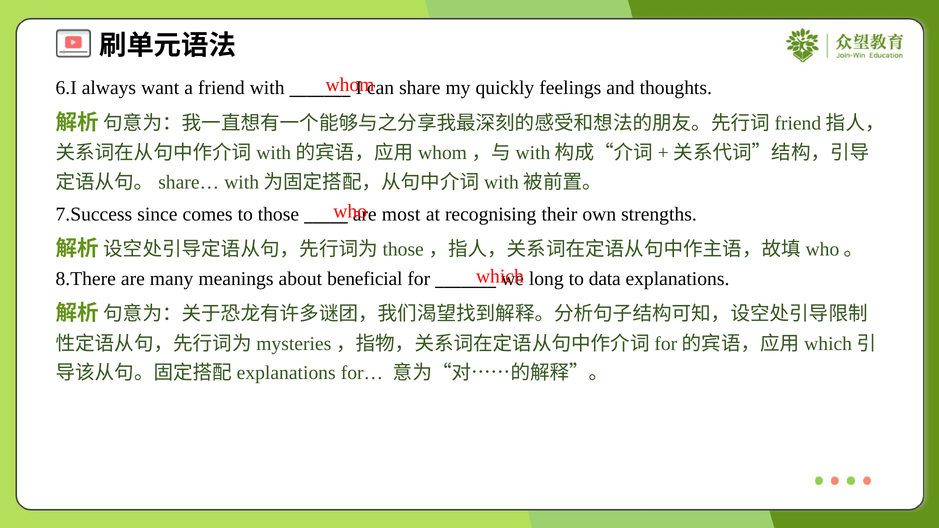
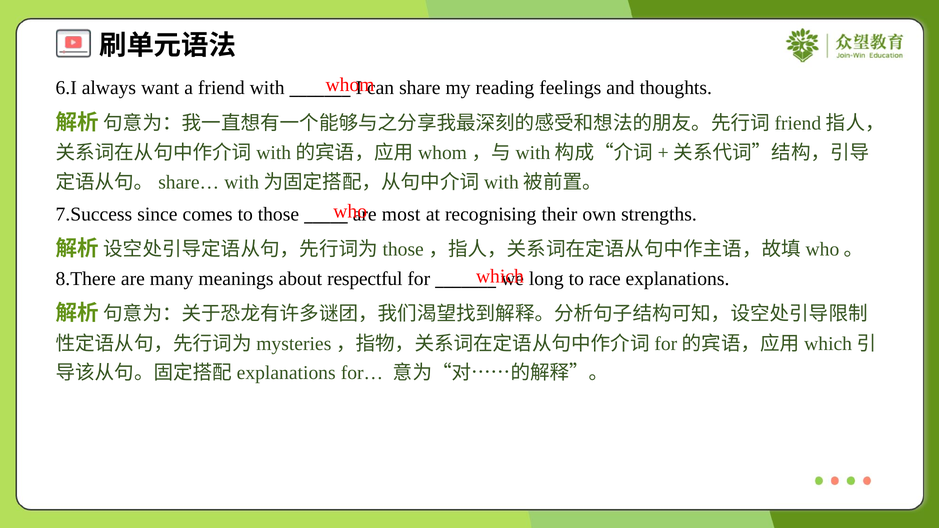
quickly: quickly -> reading (505, 88)
beneficial: beneficial -> respectful (365, 279)
data: data -> race (605, 279)
